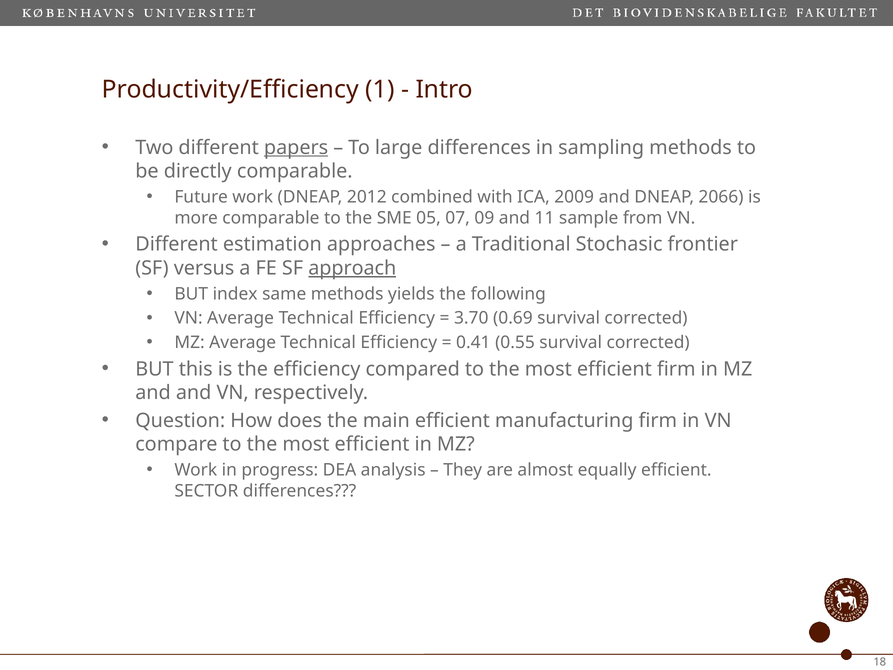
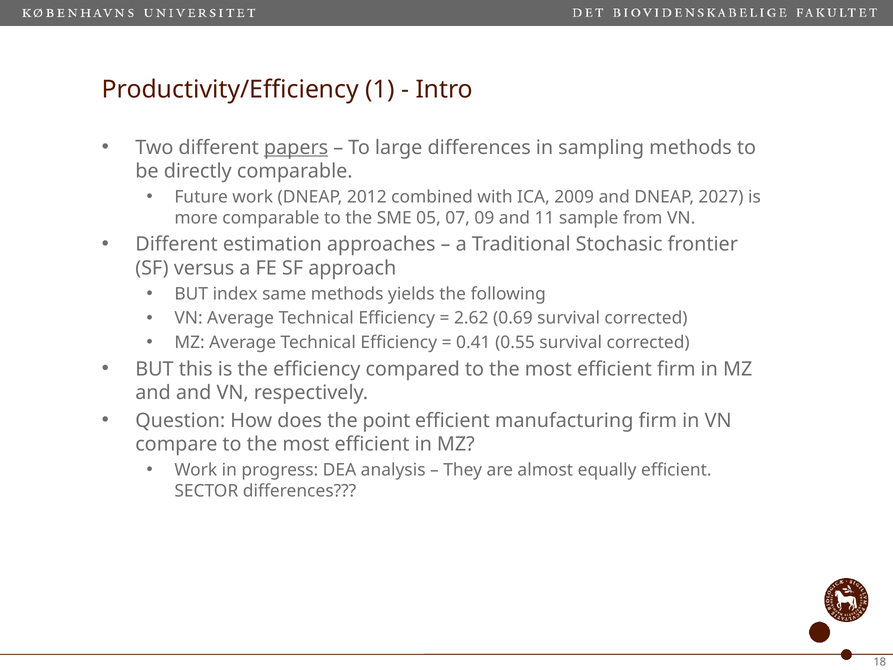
2066: 2066 -> 2027 (721, 197)
approach underline: present -> none (352, 268)
3.70: 3.70 -> 2.62 (471, 318)
main: main -> point (386, 420)
